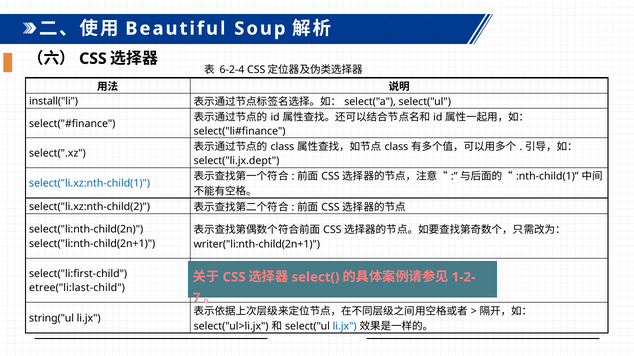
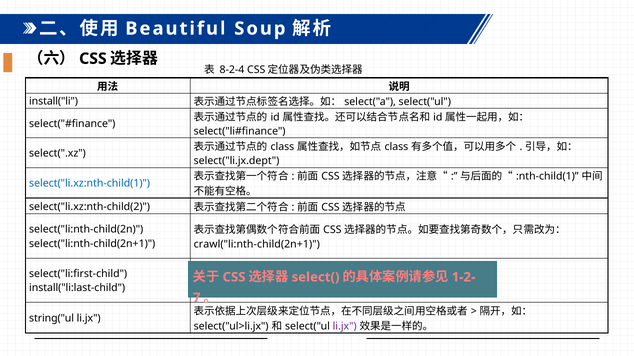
6-2-4: 6-2-4 -> 8-2-4 (232, 70)
writer("li:nth-child(2n+1: writer("li:nth-child(2n+1 -> crawl("li:nth-child(2n+1 (257, 245)
etree("li:last-child: etree("li:last-child -> install("li:last-child (77, 288)
li.jx colour: blue -> purple (345, 327)
